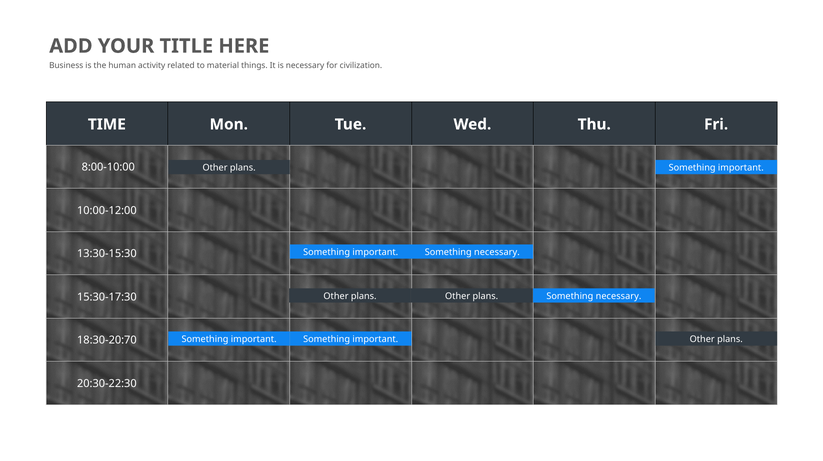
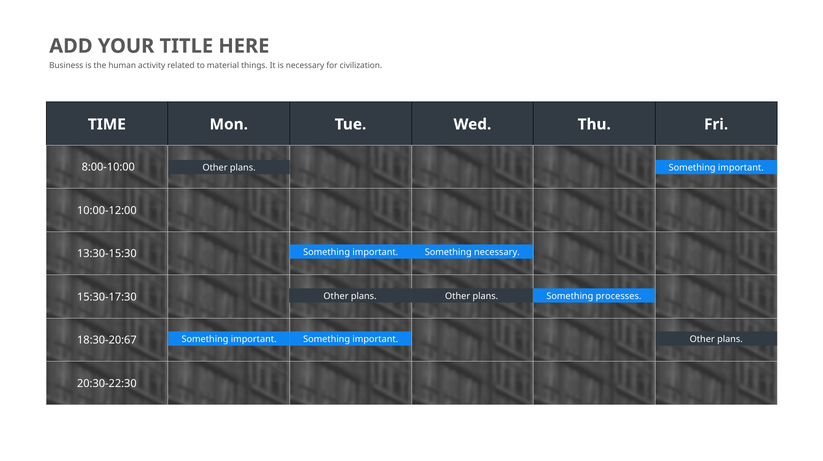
necessary: necessary -> processes (619, 296)
18:30-20:70: 18:30-20:70 -> 18:30-20:67 (107, 340)
